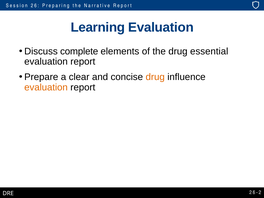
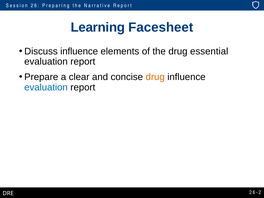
Learning Evaluation: Evaluation -> Facesheet (161, 27)
Discuss complete: complete -> influence (79, 51)
evaluation colour: orange -> blue (46, 87)
